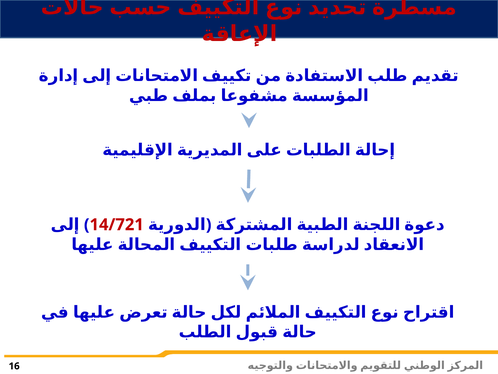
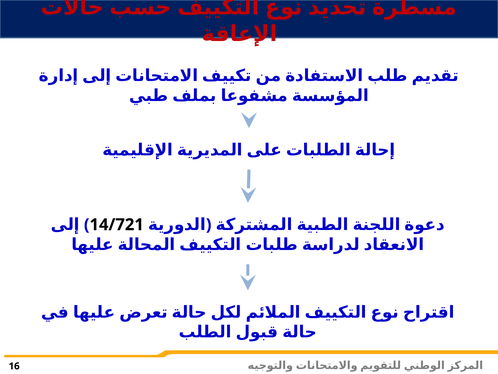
14/721 colour: red -> black (117, 224)
